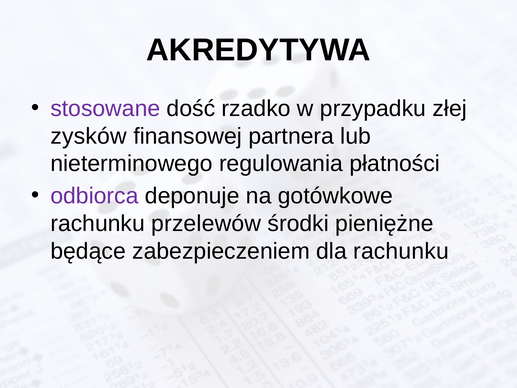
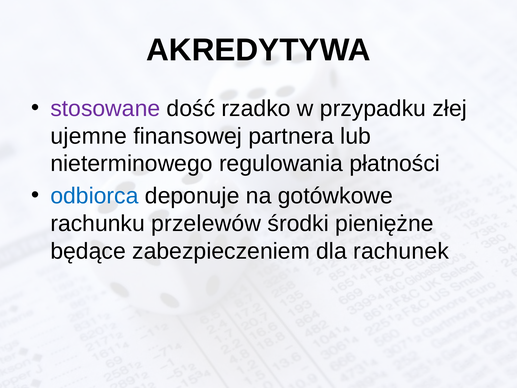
zysków: zysków -> ujemne (89, 136)
odbiorca colour: purple -> blue (94, 196)
dla rachunku: rachunku -> rachunek (401, 251)
